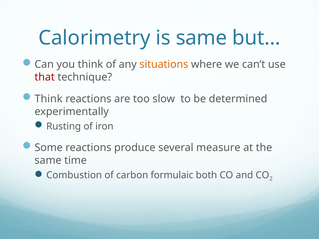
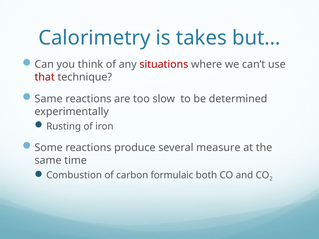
is same: same -> takes (201, 38)
situations colour: orange -> red (164, 65)
Think: Think -> Same (49, 99)
